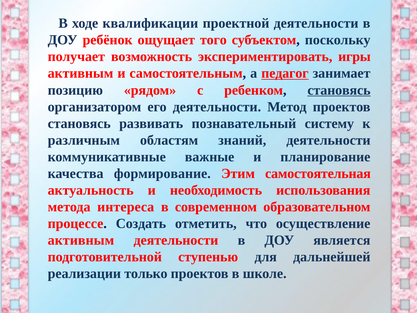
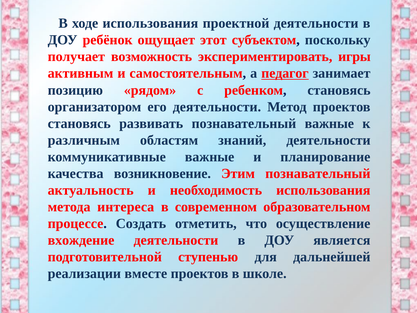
ходе квалификации: квалификации -> использования (150, 23)
того: того -> этот (213, 40)
становясь underline: present -> none (339, 90)
познавательный систему: систему -> важные (329, 123)
формирование: формирование -> возникновение (162, 173)
Этим самостоятельная: самостоятельная -> познавательный (318, 173)
активным: активным -> вхождение (81, 240)
только: только -> вместе (146, 273)
